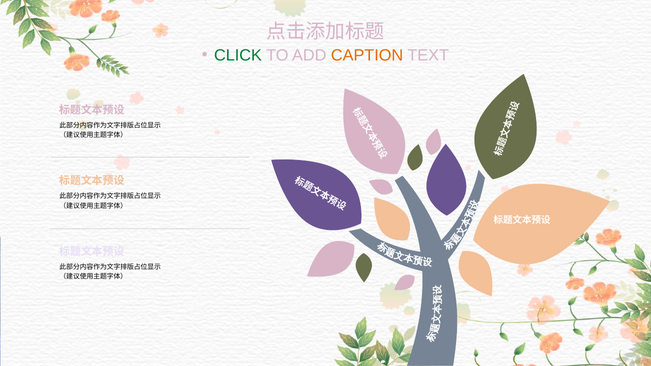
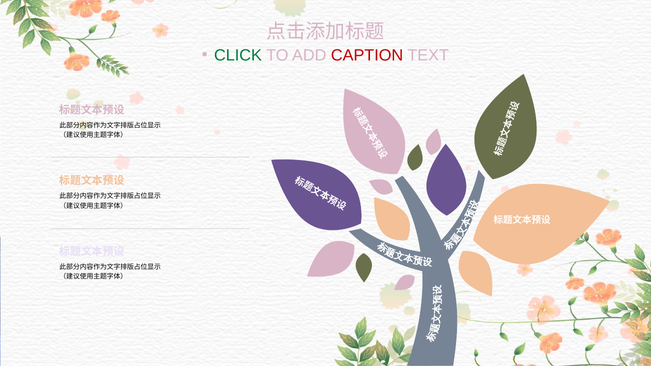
CAPTION colour: orange -> red (367, 55)
